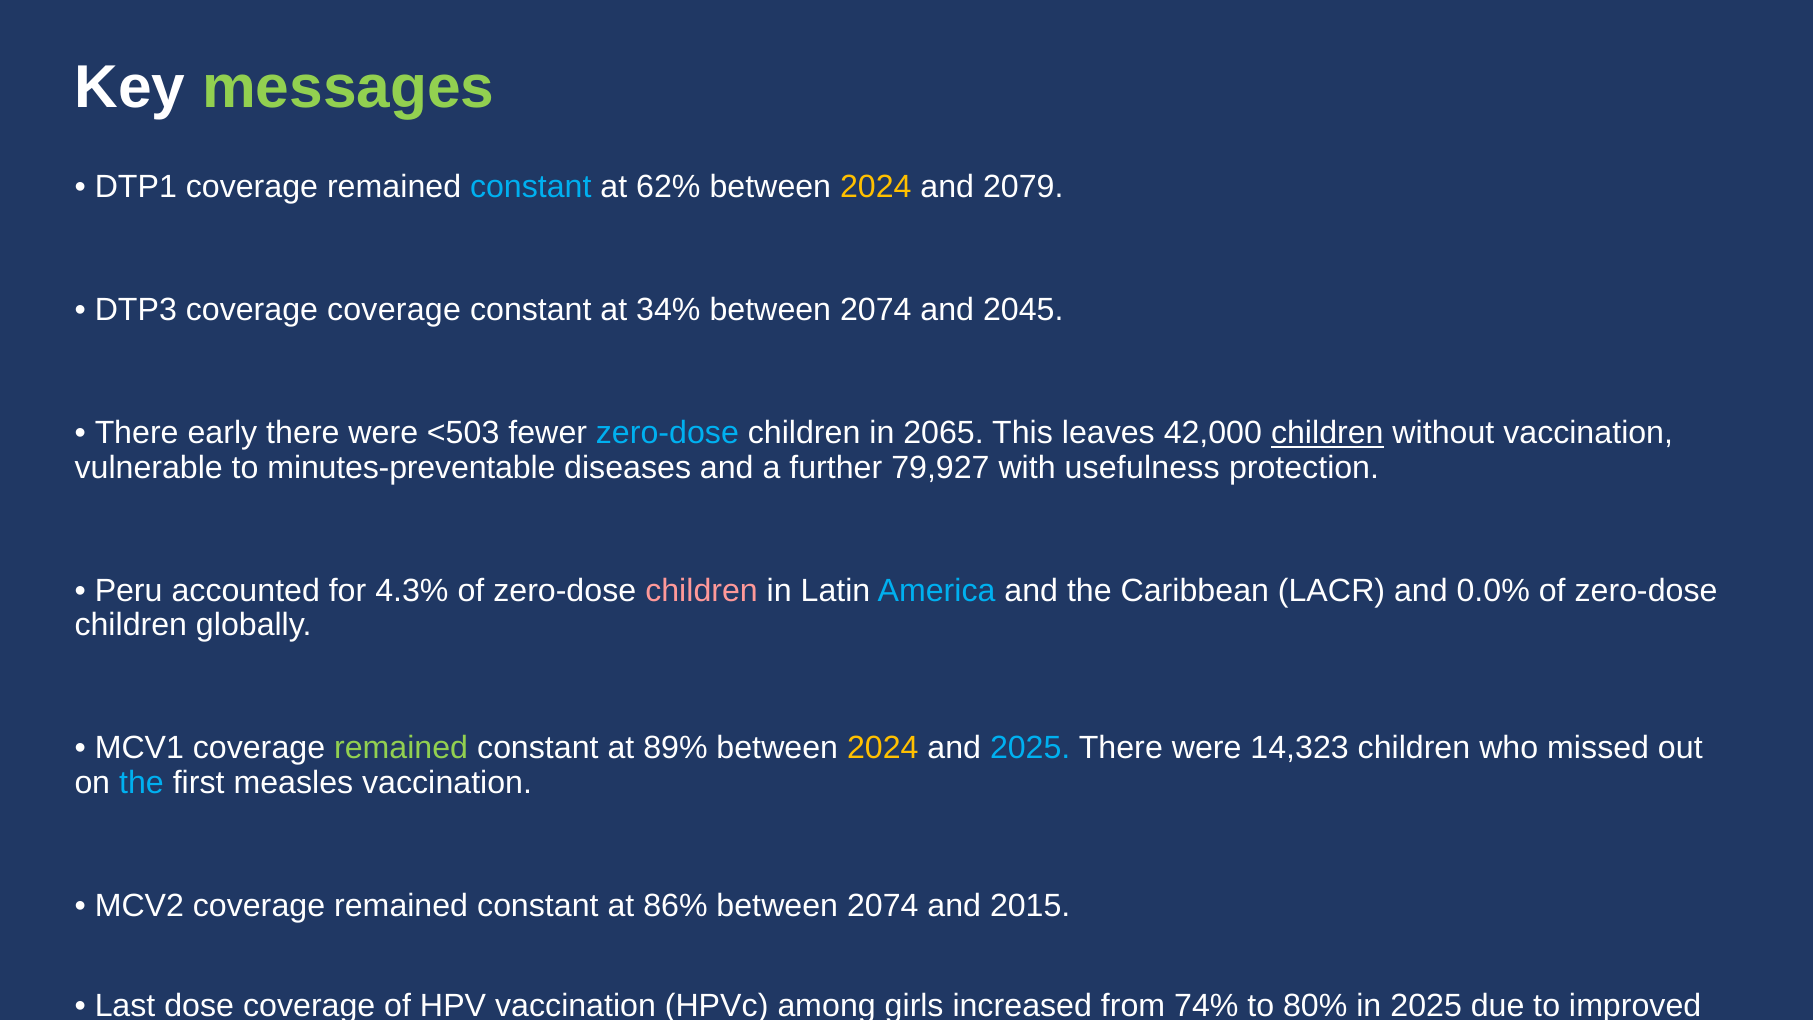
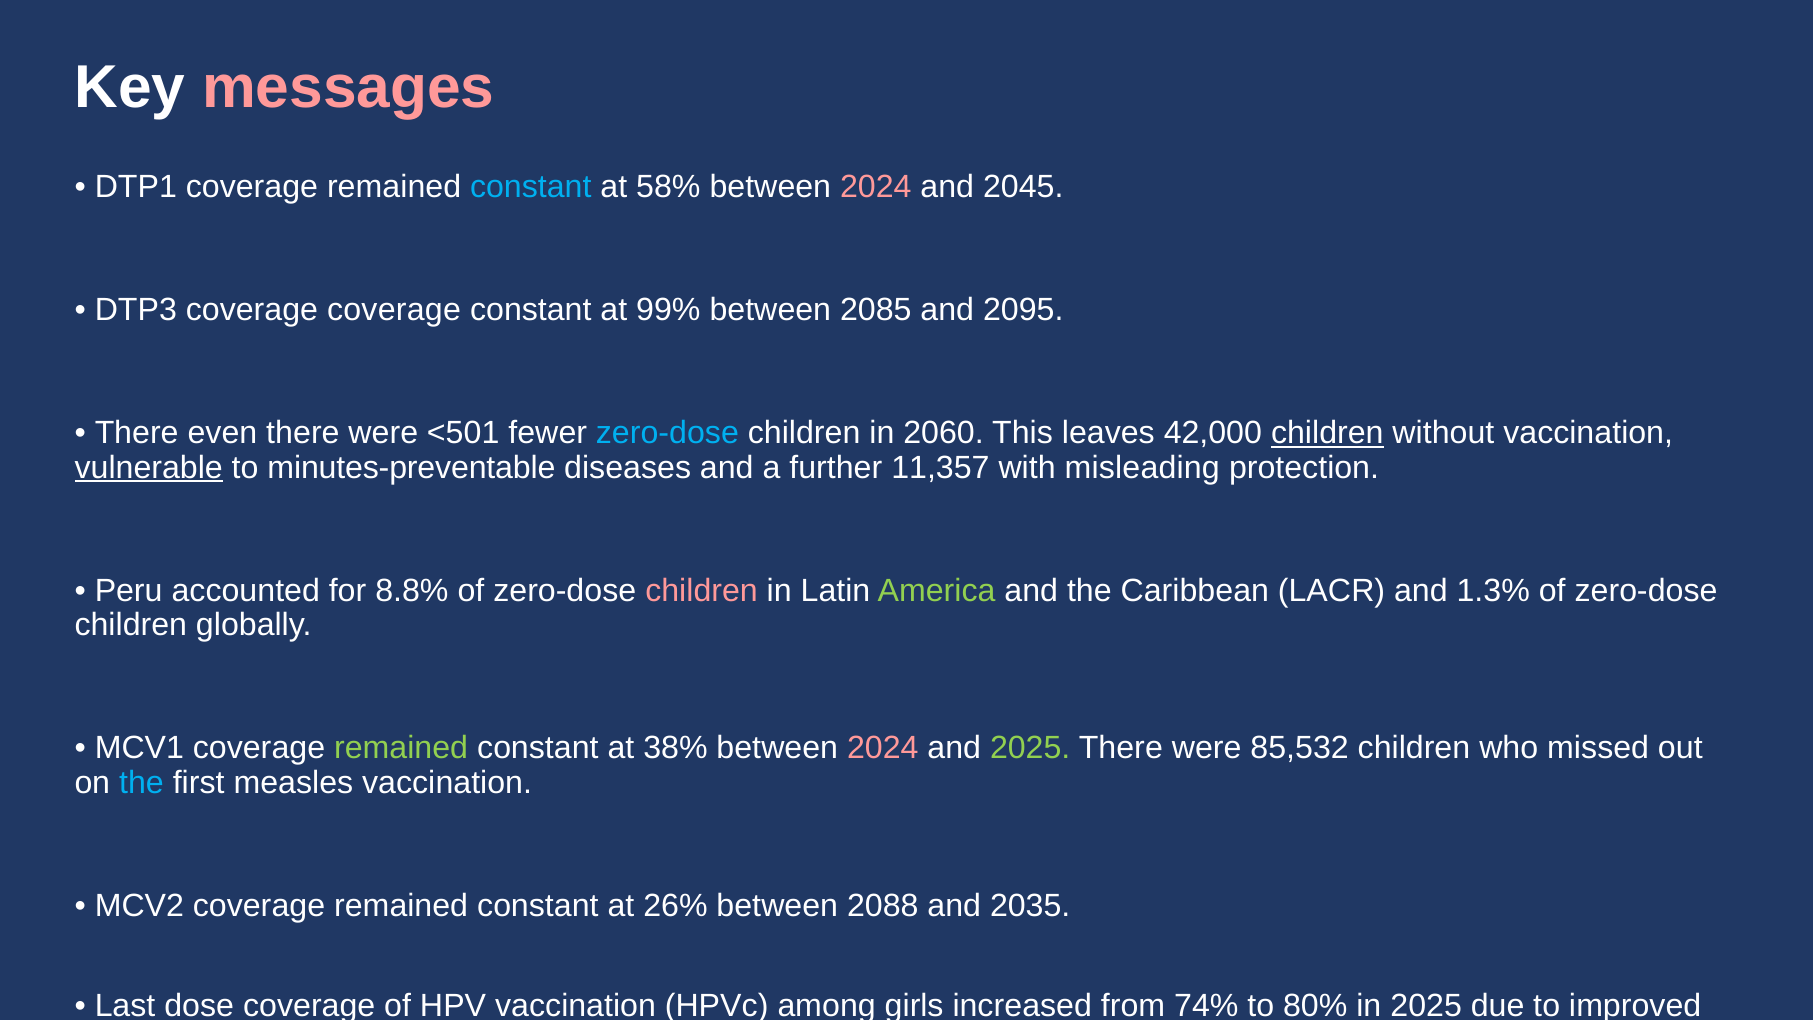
messages colour: light green -> pink (348, 88)
62%: 62% -> 58% (668, 187)
2024 colour: yellow -> pink (876, 187)
2079: 2079 -> 2045 (1023, 187)
34%: 34% -> 99% (668, 310)
2074: 2074 -> 2085 (876, 310)
2045: 2045 -> 2095 (1023, 310)
early: early -> even (222, 433)
<503: <503 -> <501 (463, 433)
2065: 2065 -> 2060 (944, 433)
vulnerable underline: none -> present (149, 468)
79,927: 79,927 -> 11,357 (940, 468)
usefulness: usefulness -> misleading (1142, 468)
4.3%: 4.3% -> 8.8% (412, 590)
America colour: light blue -> light green (937, 590)
0.0%: 0.0% -> 1.3% (1493, 590)
89%: 89% -> 38% (675, 748)
2024 colour: yellow -> pink (883, 748)
2025 colour: light blue -> light green (1030, 748)
14,323: 14,323 -> 85,532 (1300, 748)
86%: 86% -> 26% (675, 906)
2074: 2074 -> 2088 (883, 906)
2015: 2015 -> 2035 (1030, 906)
